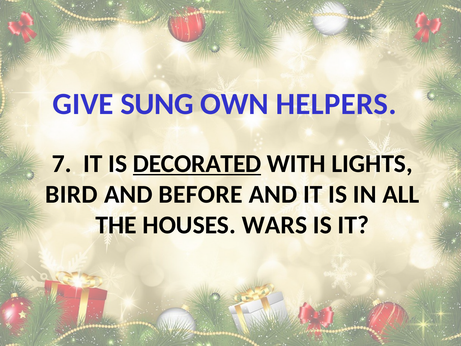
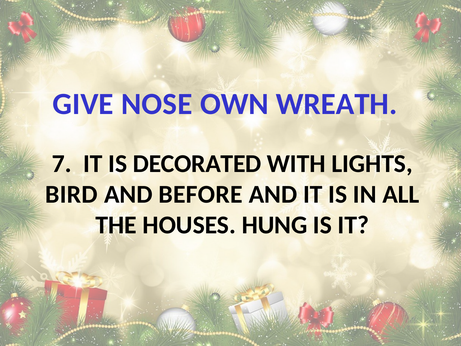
SUNG: SUNG -> NOSE (157, 104)
HELPERS: HELPERS -> WREATH (336, 104)
DECORATED underline: present -> none (197, 164)
WARS: WARS -> HUNG (275, 225)
